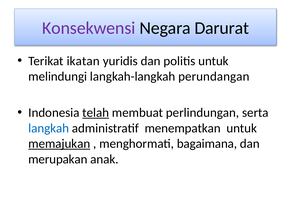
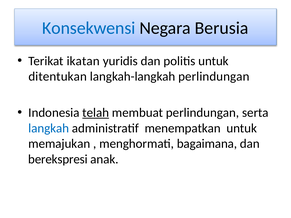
Konsekwensi colour: purple -> blue (89, 28)
Darurat: Darurat -> Berusia (222, 28)
melindungi: melindungi -> ditentukan (58, 77)
langkah-langkah perundangan: perundangan -> perlindungan (214, 77)
memajukan underline: present -> none (59, 144)
merupakan: merupakan -> berekspresi (58, 159)
